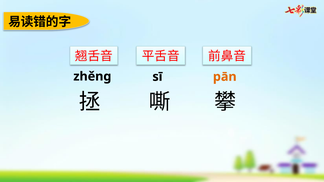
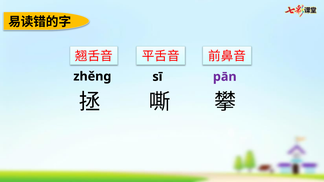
pān colour: orange -> purple (225, 77)
